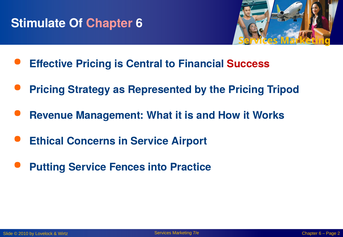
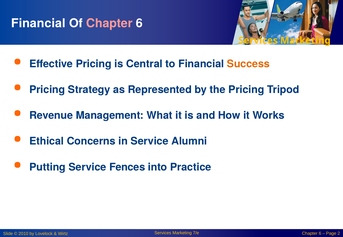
Stimulate: Stimulate -> Financial (38, 23)
Success colour: red -> orange (248, 64)
Airport: Airport -> Alumni (189, 142)
